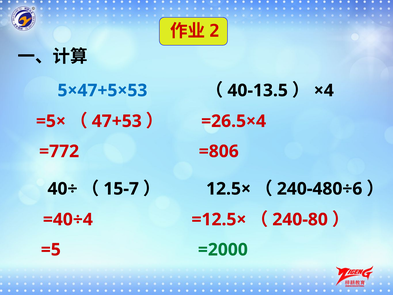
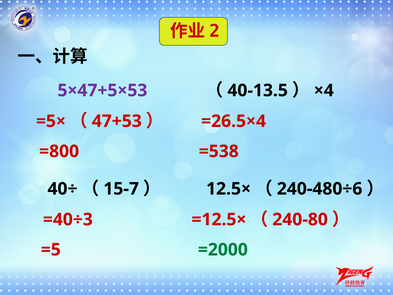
5×47+5×53 colour: blue -> purple (102, 90)
=772: =772 -> =800 (59, 151)
=806: =806 -> =538 (219, 151)
=40÷4: =40÷4 -> =40÷3 (68, 219)
